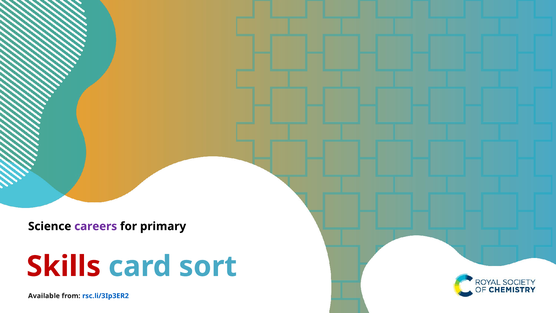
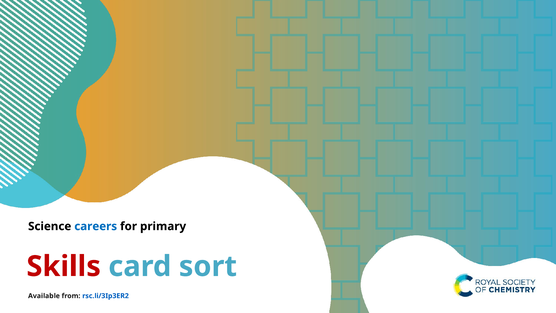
careers colour: purple -> blue (96, 226)
